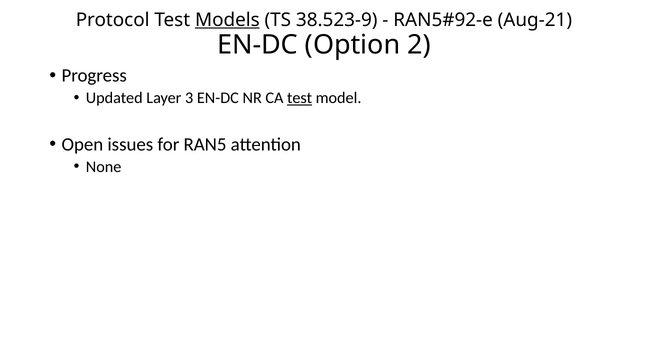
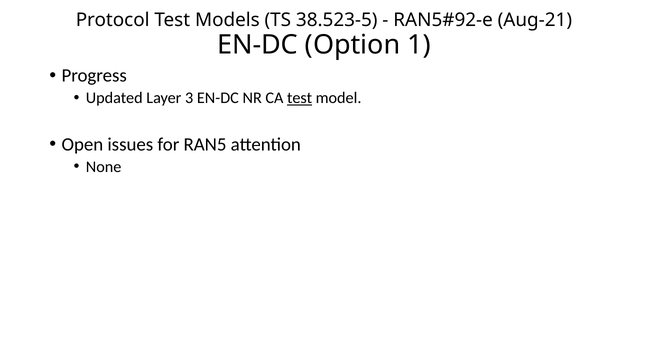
Models underline: present -> none (227, 20)
38.523-9: 38.523-9 -> 38.523-5 (337, 20)
2: 2 -> 1 (419, 45)
